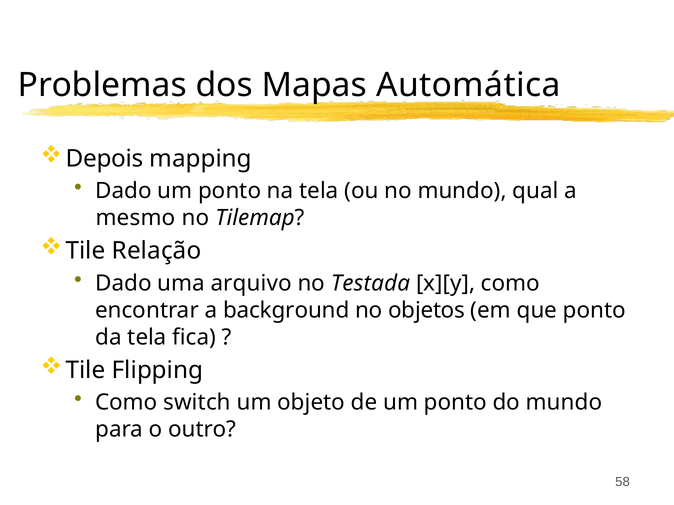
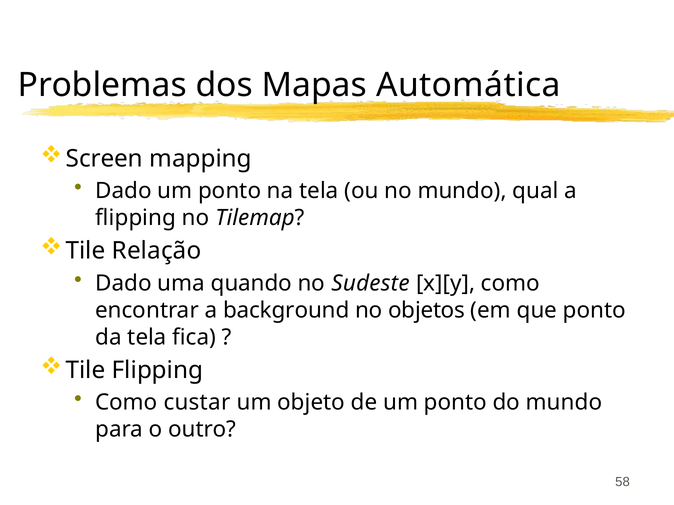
Depois: Depois -> Screen (104, 159)
mesmo: mesmo -> flipping (136, 218)
arquivo: arquivo -> quando (251, 284)
Testada: Testada -> Sudeste (370, 284)
switch: switch -> custar (197, 403)
